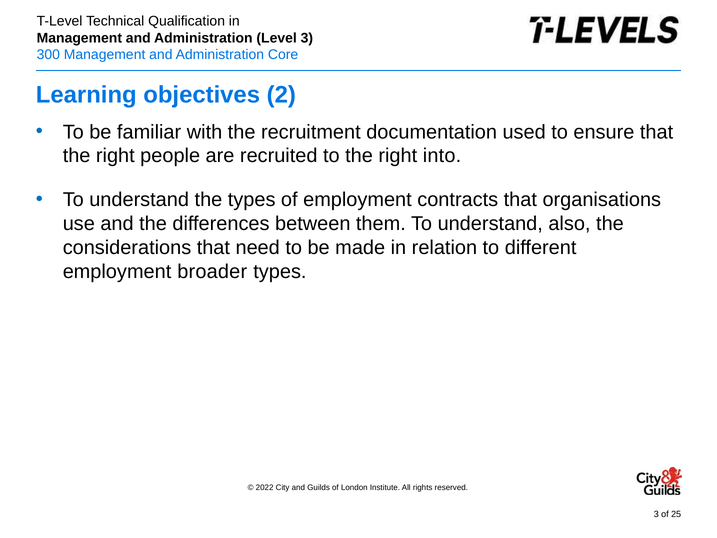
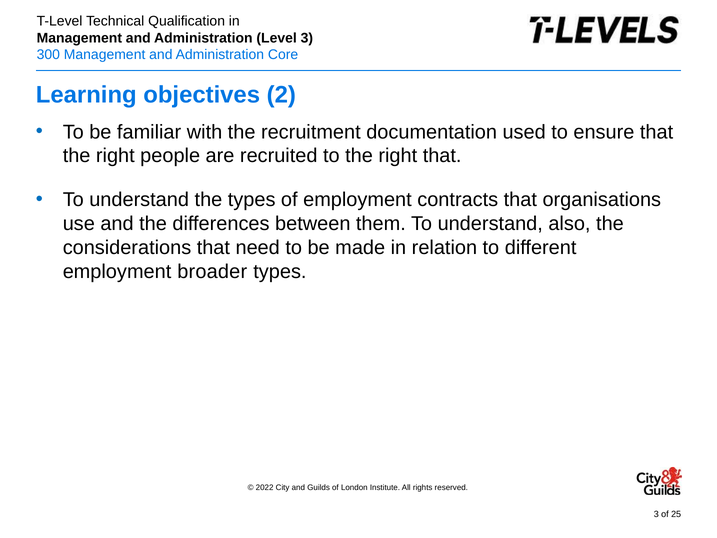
right into: into -> that (442, 156)
